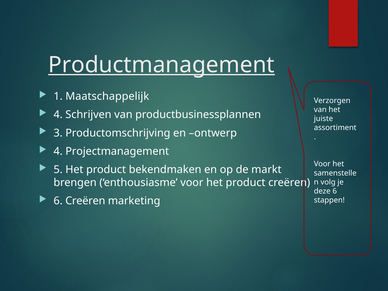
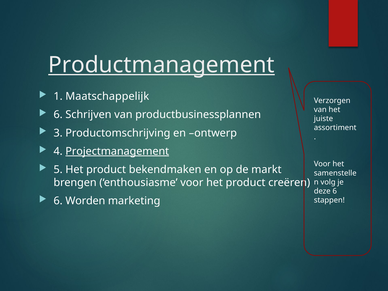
4: 4 -> 6 (58, 115)
Projectmanagement underline: none -> present (117, 151)
6 Creëren: Creëren -> Worden (85, 201)
